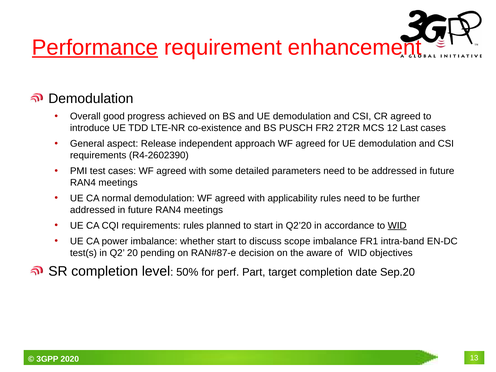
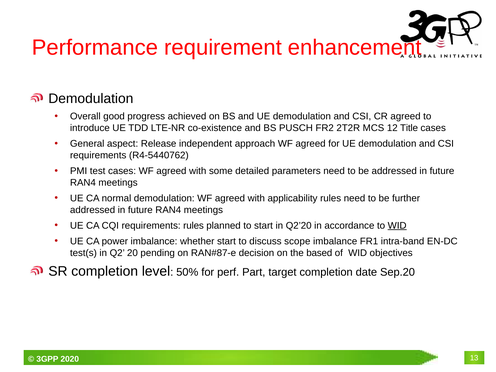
Performance underline: present -> none (95, 47)
Last: Last -> Title (409, 128)
R4-2602390: R4-2602390 -> R4-5440762 (159, 155)
aware: aware -> based (319, 253)
